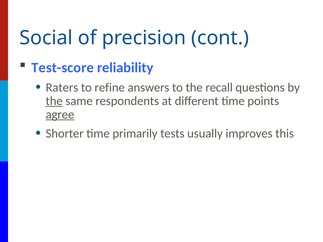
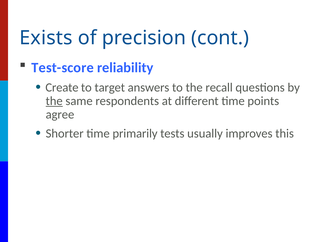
Social: Social -> Exists (46, 38)
Raters: Raters -> Create (62, 87)
refine: refine -> target (110, 87)
agree underline: present -> none (60, 115)
